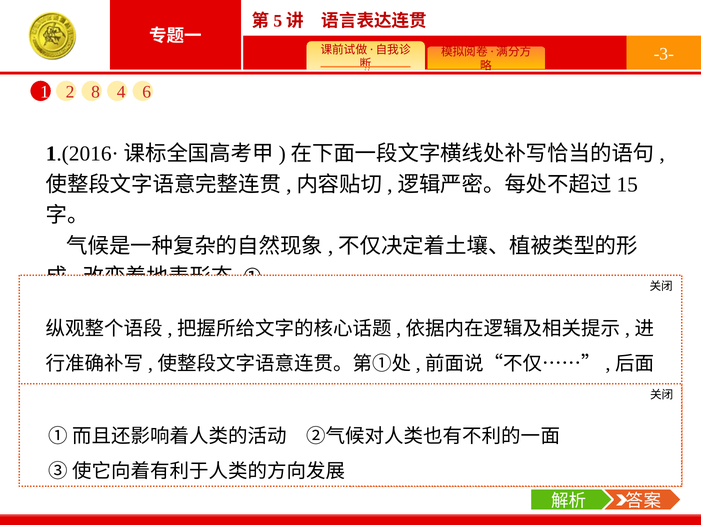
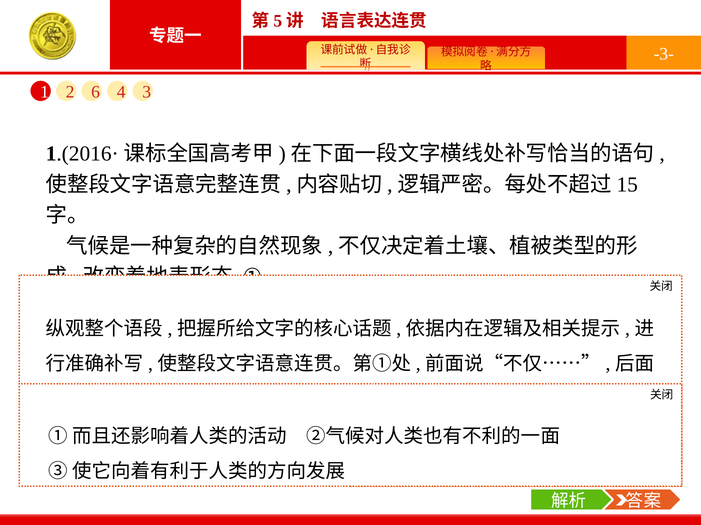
8: 8 -> 6 (96, 92)
6: 6 -> 3 (147, 92)
